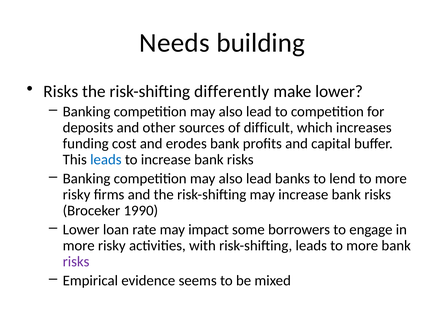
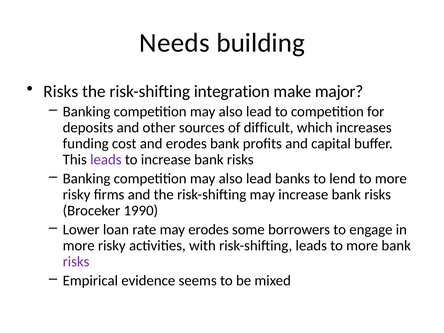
differently: differently -> integration (232, 91)
make lower: lower -> major (339, 91)
leads colour: blue -> purple (106, 160)
may impact: impact -> erodes (209, 230)
